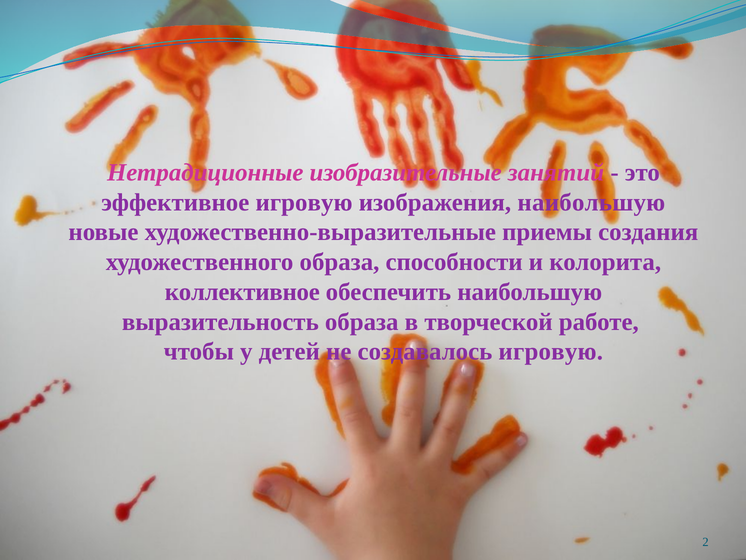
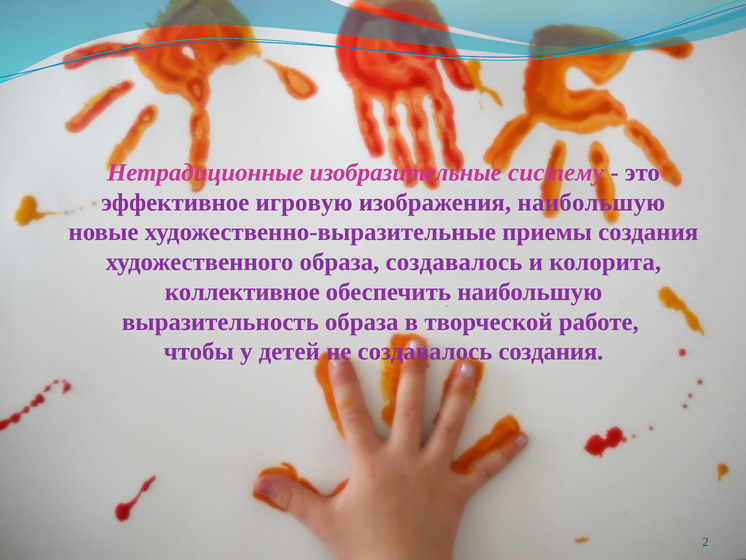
занятий: занятий -> систему (556, 172)
образа способности: способности -> создавалось (454, 262)
создавалось игровую: игровую -> создания (551, 351)
